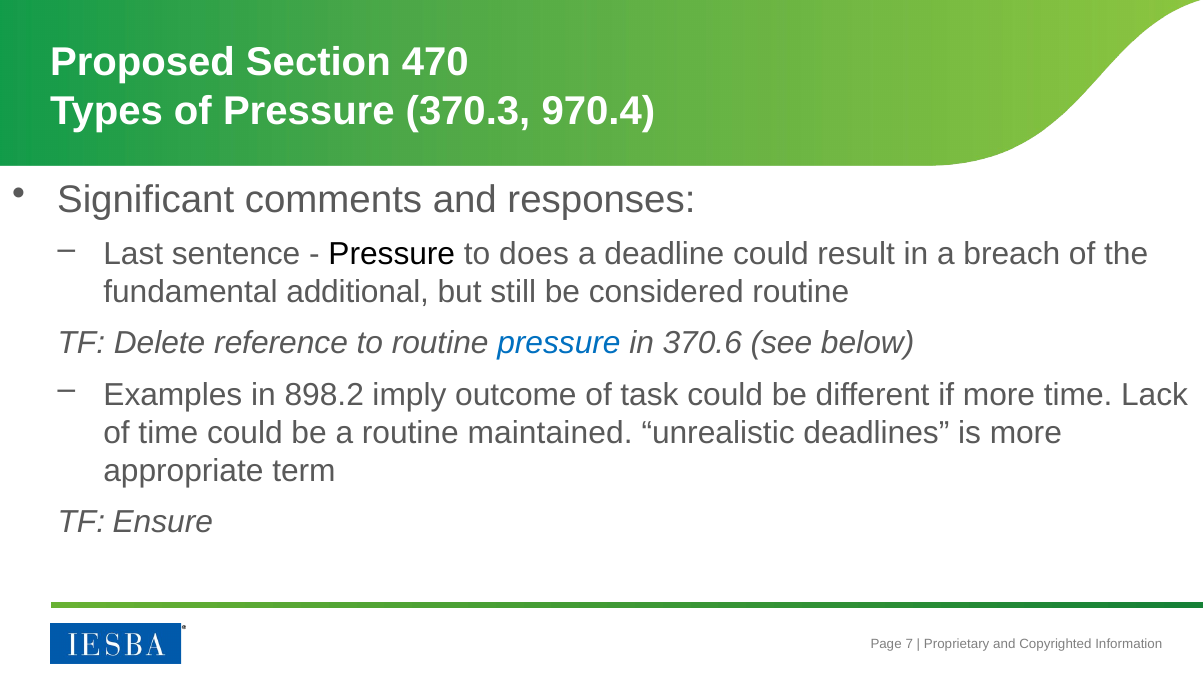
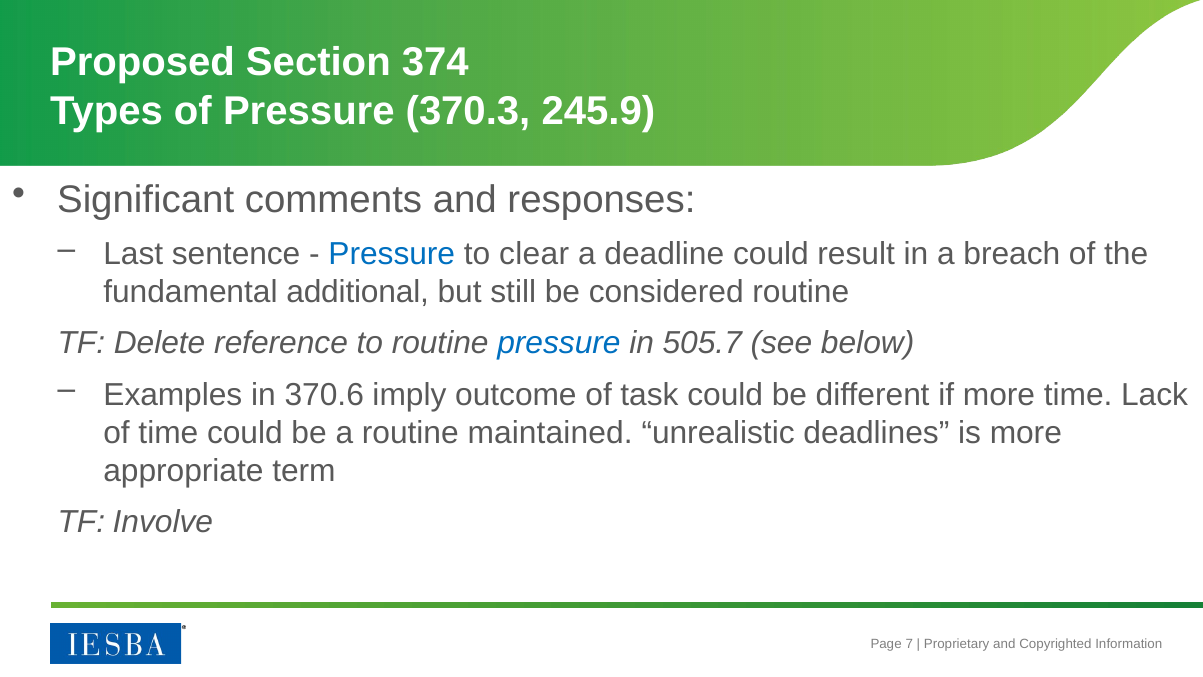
470: 470 -> 374 (435, 63)
970.4: 970.4 -> 245.9 (598, 111)
Pressure colour: black -> blue (392, 254)
does: does -> clear (534, 254)
370.6: 370.6 -> 505.7 (702, 343)
898.2: 898.2 -> 370.6 (324, 394)
Ensure: Ensure -> Involve (163, 522)
